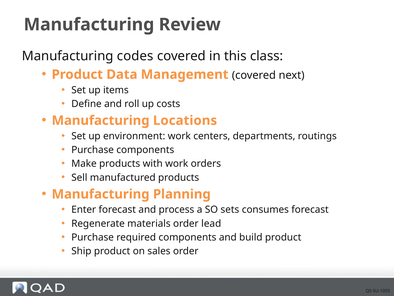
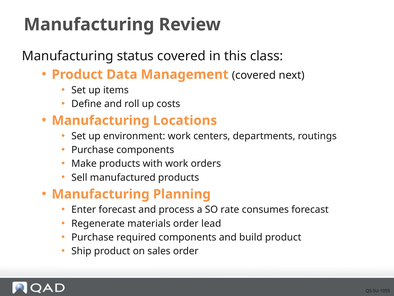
codes: codes -> status (135, 56)
sets: sets -> rate (230, 209)
